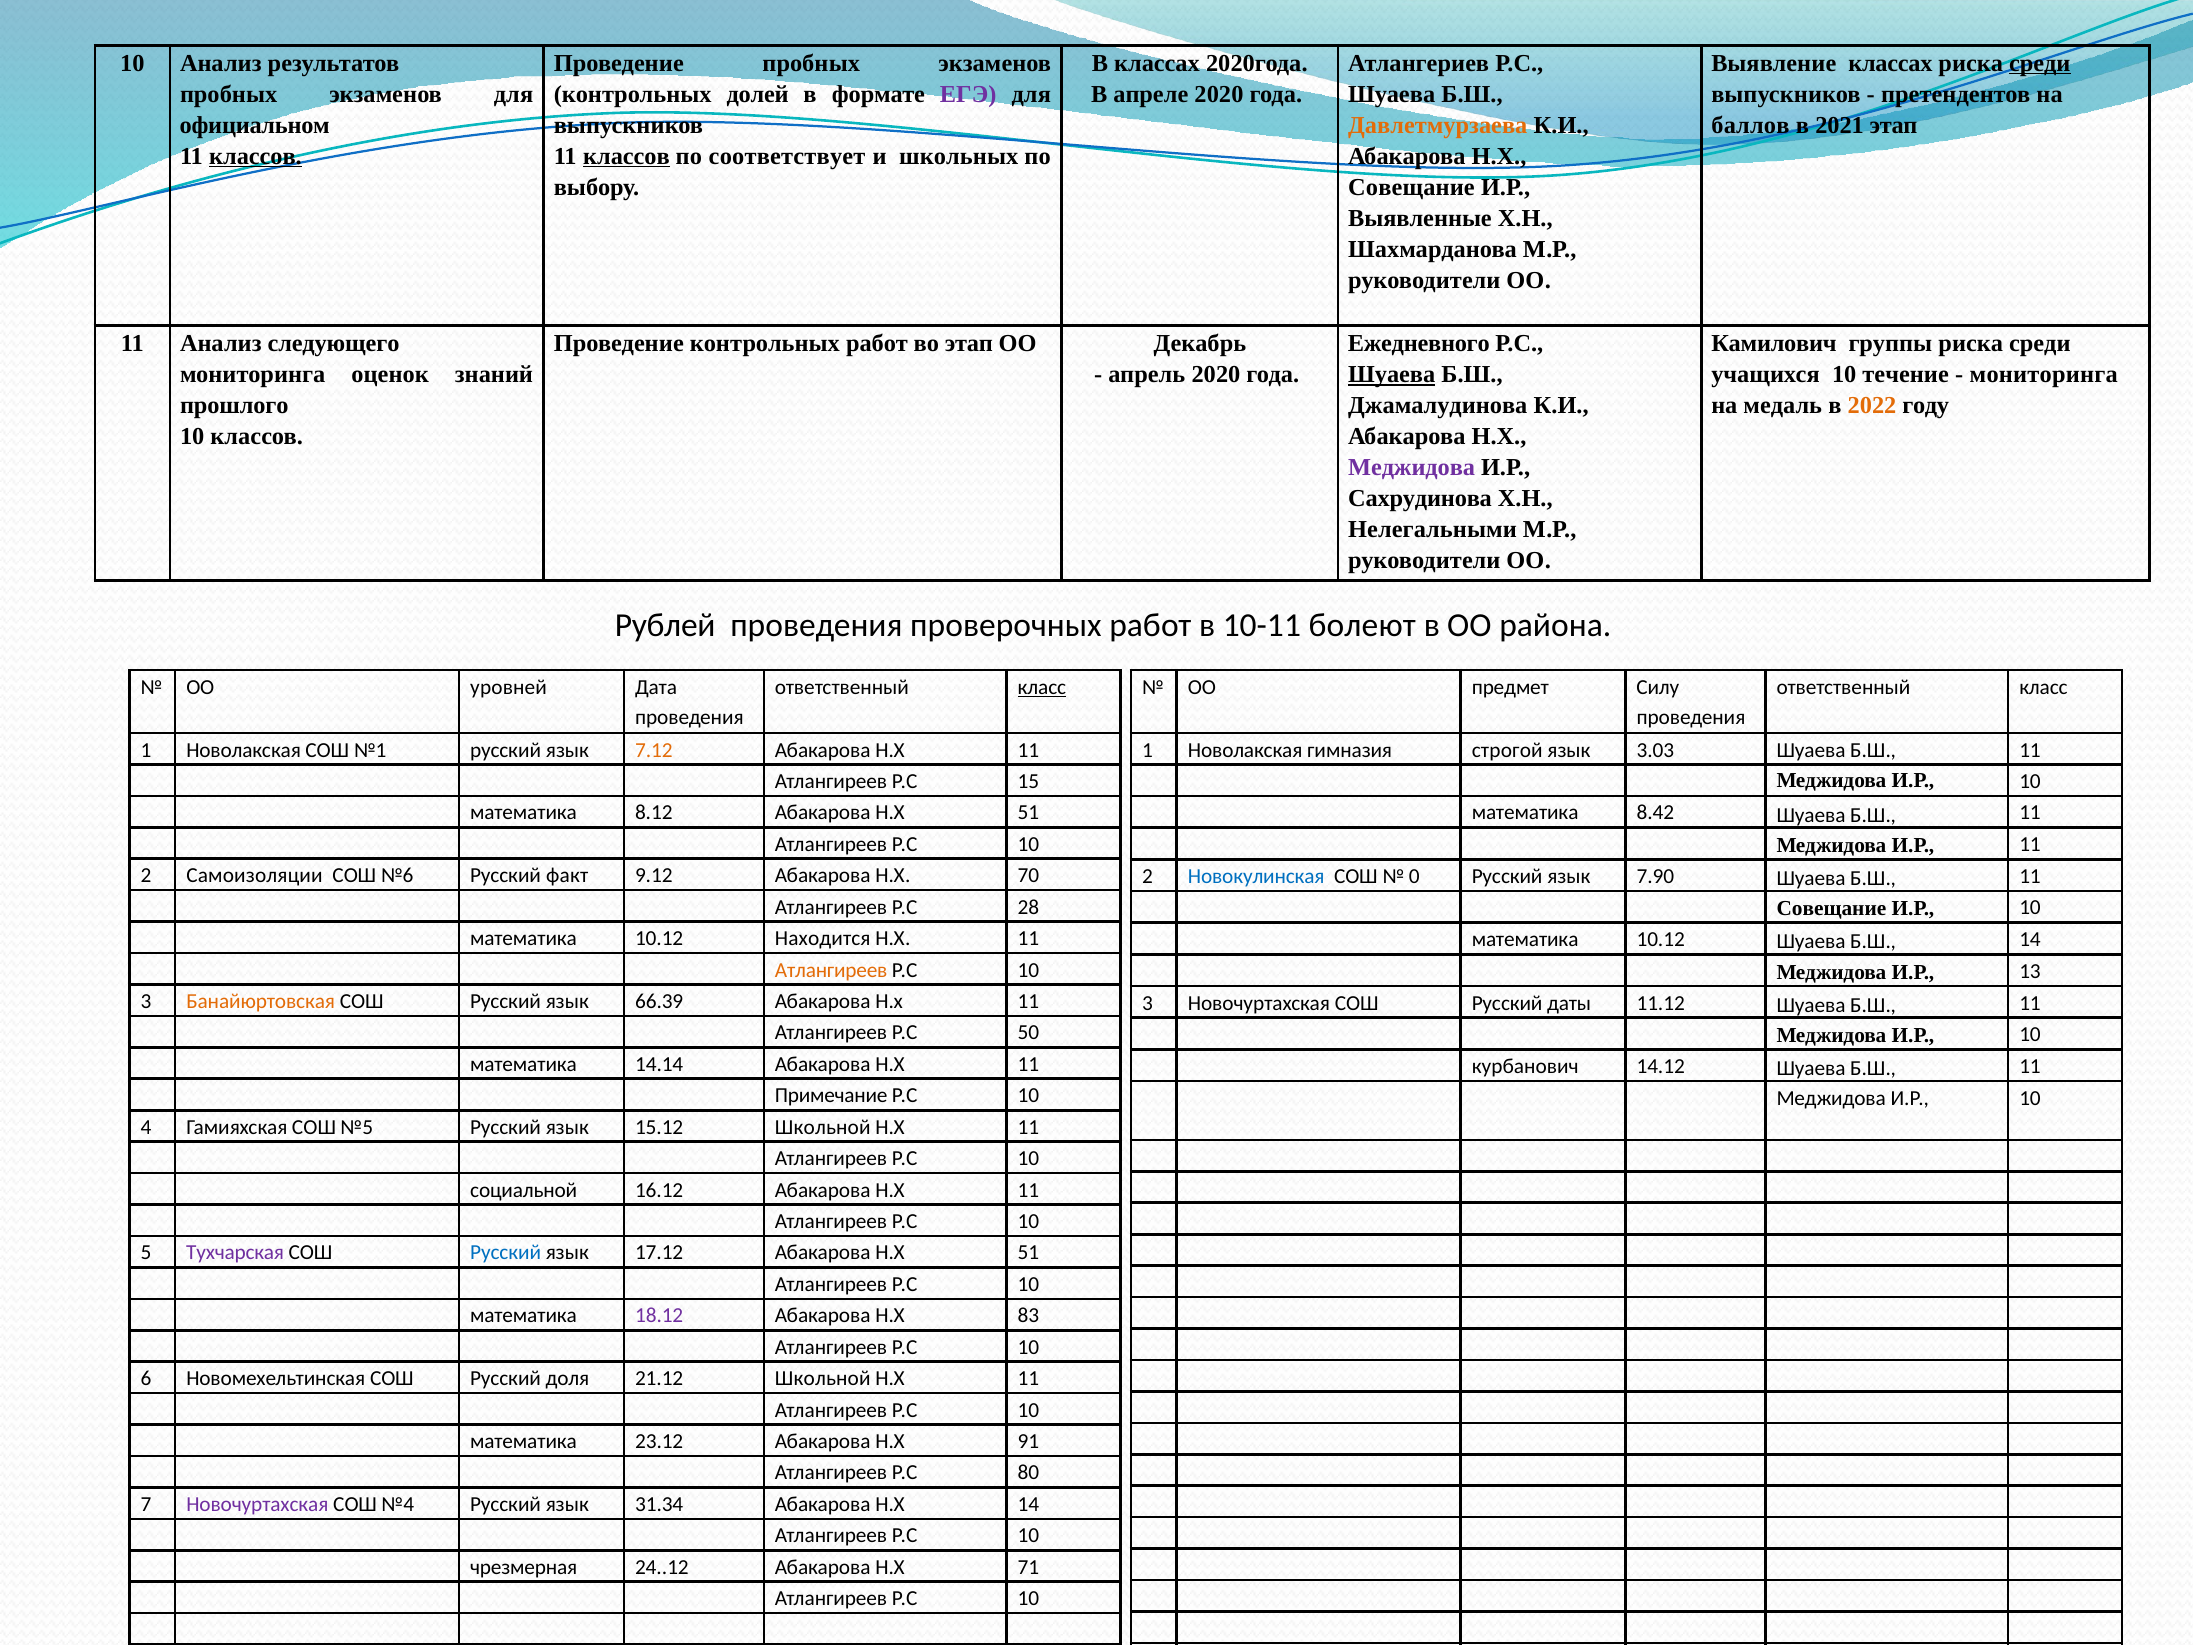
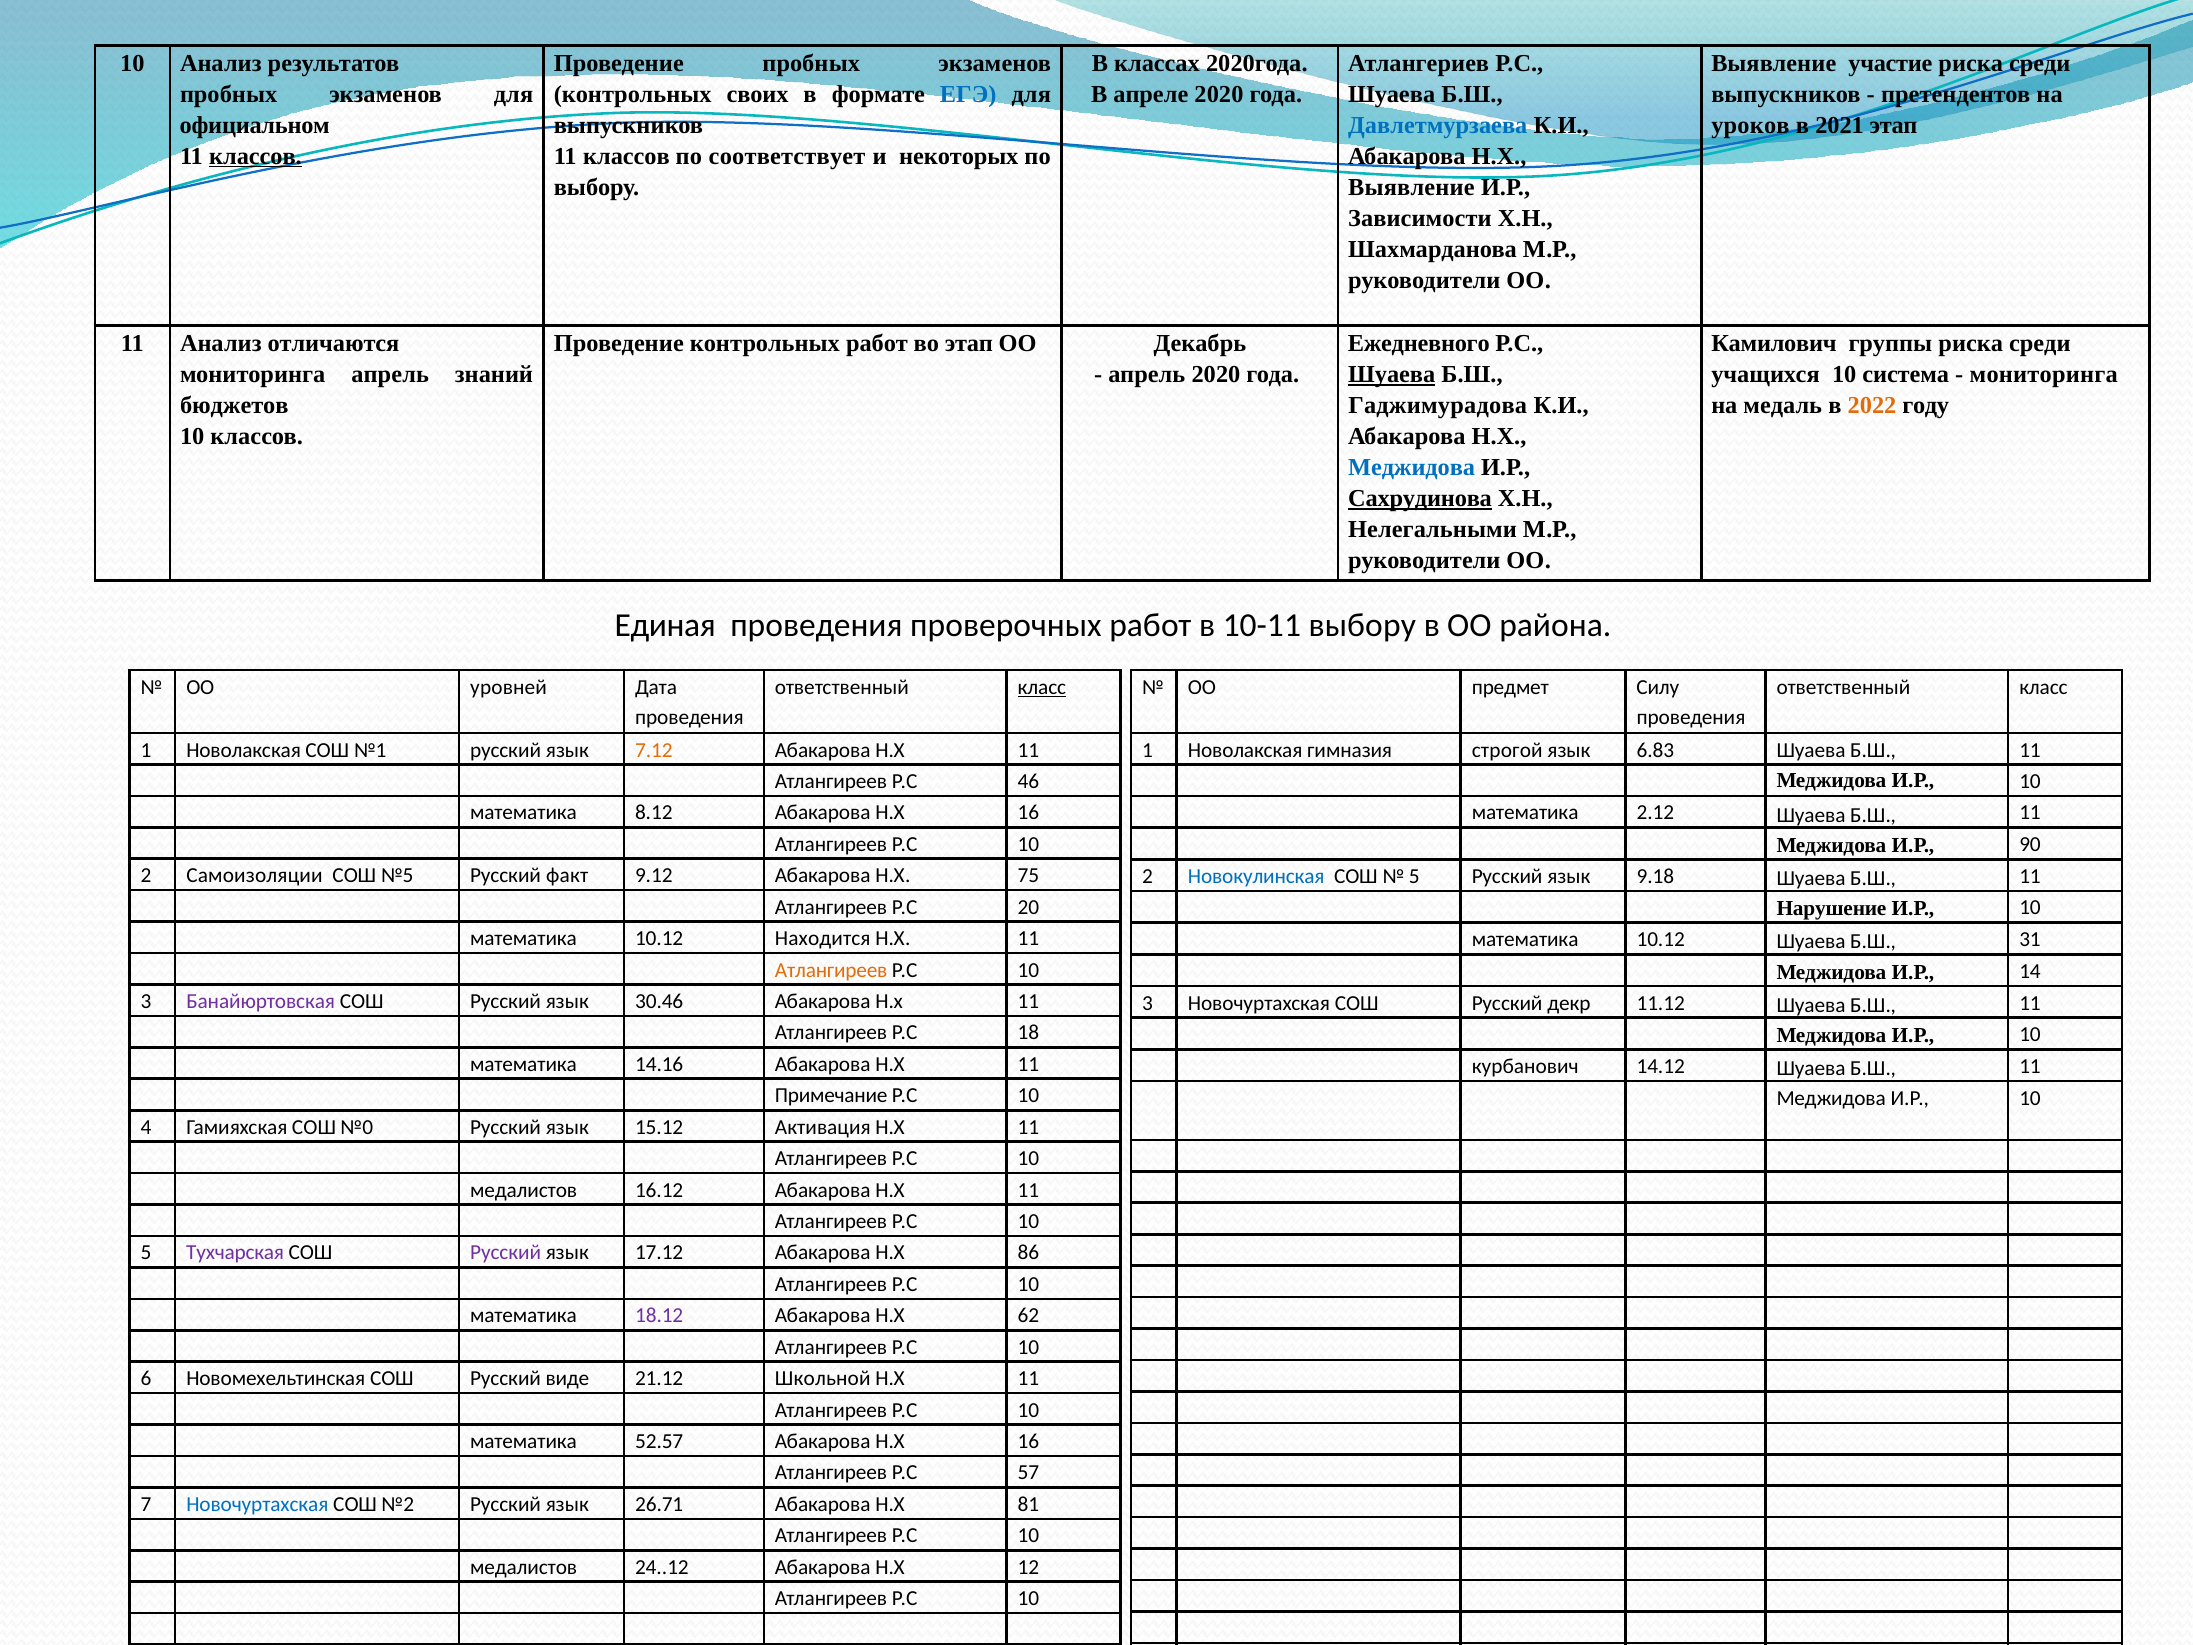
Выявление классах: классах -> участие (1890, 63)
среди underline: present -> none (2040, 63)
долей: долей -> своих (758, 94)
ЕГЭ colour: purple -> blue (968, 94)
Давлетмурзаева colour: orange -> blue (1438, 125)
баллов: баллов -> уроков (1750, 125)
классов underline: present -> none (626, 156)
школьных: школьных -> некоторых (959, 156)
Совещание: Совещание -> Выявление (1411, 187)
Выявленные: Выявленные -> Зависимости (1420, 218)
следующего: следующего -> отличаются (333, 343)
мониторинга оценок: оценок -> апрель (390, 374)
течение: течение -> система (1906, 374)
прошлого: прошлого -> бюджетов (234, 405)
Джамалудинова: Джамалудинова -> Гаджимурадова (1438, 405)
Меджидова colour: purple -> blue (1412, 467)
Сахрудинова underline: none -> present (1420, 498)
Рублей: Рублей -> Единая (665, 625)
10-11 болеют: болеют -> выбору (1362, 625)
3.03: 3.03 -> 6.83 (1655, 750)
15: 15 -> 46 (1028, 781)
8.12 Абакарова Н.Х 51: 51 -> 16 (1028, 813)
8.42: 8.42 -> 2.12 (1655, 813)
И.Р 11: 11 -> 90 (2030, 844)
№6: №6 -> №5 (397, 876)
70: 70 -> 75 (1028, 876)
0: 0 -> 5 (1414, 876)
7.90: 7.90 -> 9.18 (1655, 876)
28: 28 -> 20 (1028, 907)
Совещание: Совещание -> Нарушение (1832, 909)
Б.Ш 14: 14 -> 31 (2030, 939)
13: 13 -> 14 (2030, 971)
Банайюртовская colour: orange -> purple (261, 1001)
66.39: 66.39 -> 30.46 (659, 1001)
даты: даты -> декр (1569, 1003)
50: 50 -> 18 (1028, 1033)
14.14: 14.14 -> 14.16 (659, 1064)
№5: №5 -> №0 (357, 1127)
15.12 Школьной: Школьной -> Активация (823, 1127)
социальной: социальной -> медалистов (524, 1190)
Русский colour: blue -> purple (506, 1253)
17.12 Абакарова Н.Х 51: 51 -> 86 (1028, 1253)
83: 83 -> 62 (1028, 1316)
доля: доля -> виде (567, 1378)
23.12: 23.12 -> 52.57 (659, 1441)
91: 91 -> 16 (1028, 1441)
80: 80 -> 57 (1028, 1473)
Новочуртахская colour: purple -> blue (257, 1504)
№4: №4 -> №2 (398, 1504)
31.34: 31.34 -> 26.71 (659, 1504)
Н.Х 14: 14 -> 81 (1028, 1504)
чрезмерная: чрезмерная -> медалистов (524, 1567)
71: 71 -> 12 (1028, 1567)
